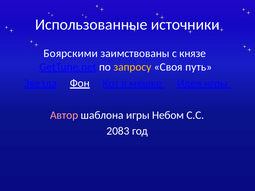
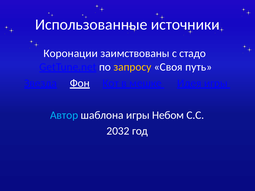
Боярскими: Боярскими -> Коронации (71, 53)
князе: князе -> стадо (193, 53)
Автор colour: pink -> light blue (64, 115)
2083: 2083 -> 2032 (118, 131)
